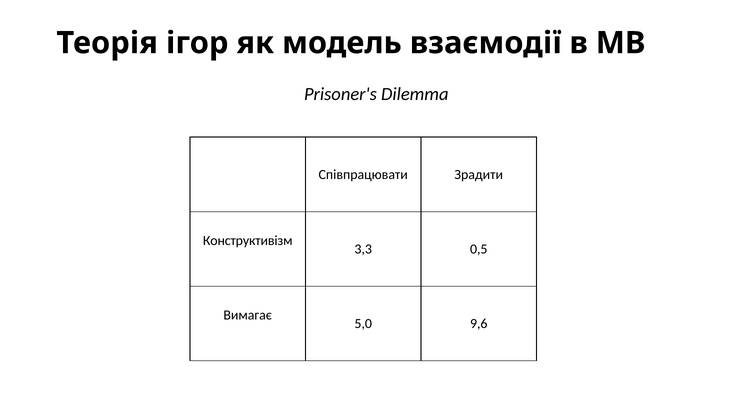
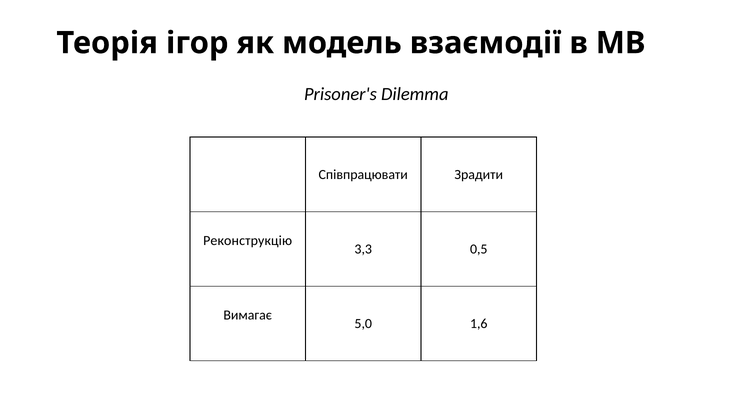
Конструктивізм: Конструктивізм -> Реконструкцію (248, 240)
9,6: 9,6 -> 1,6 (479, 324)
